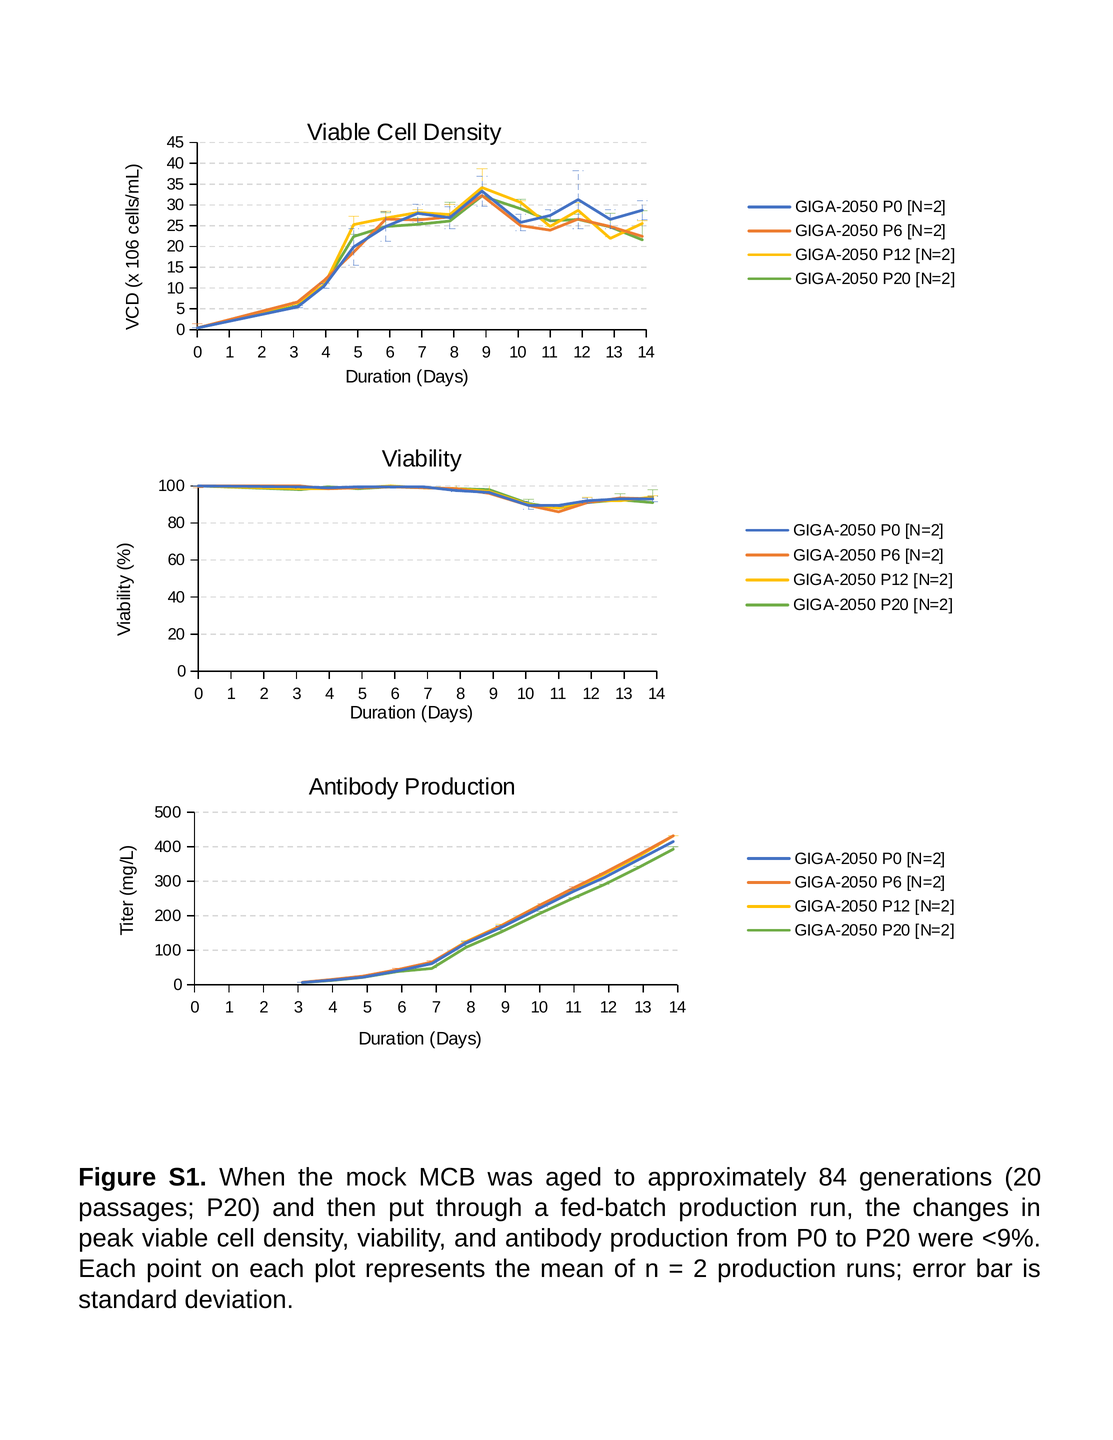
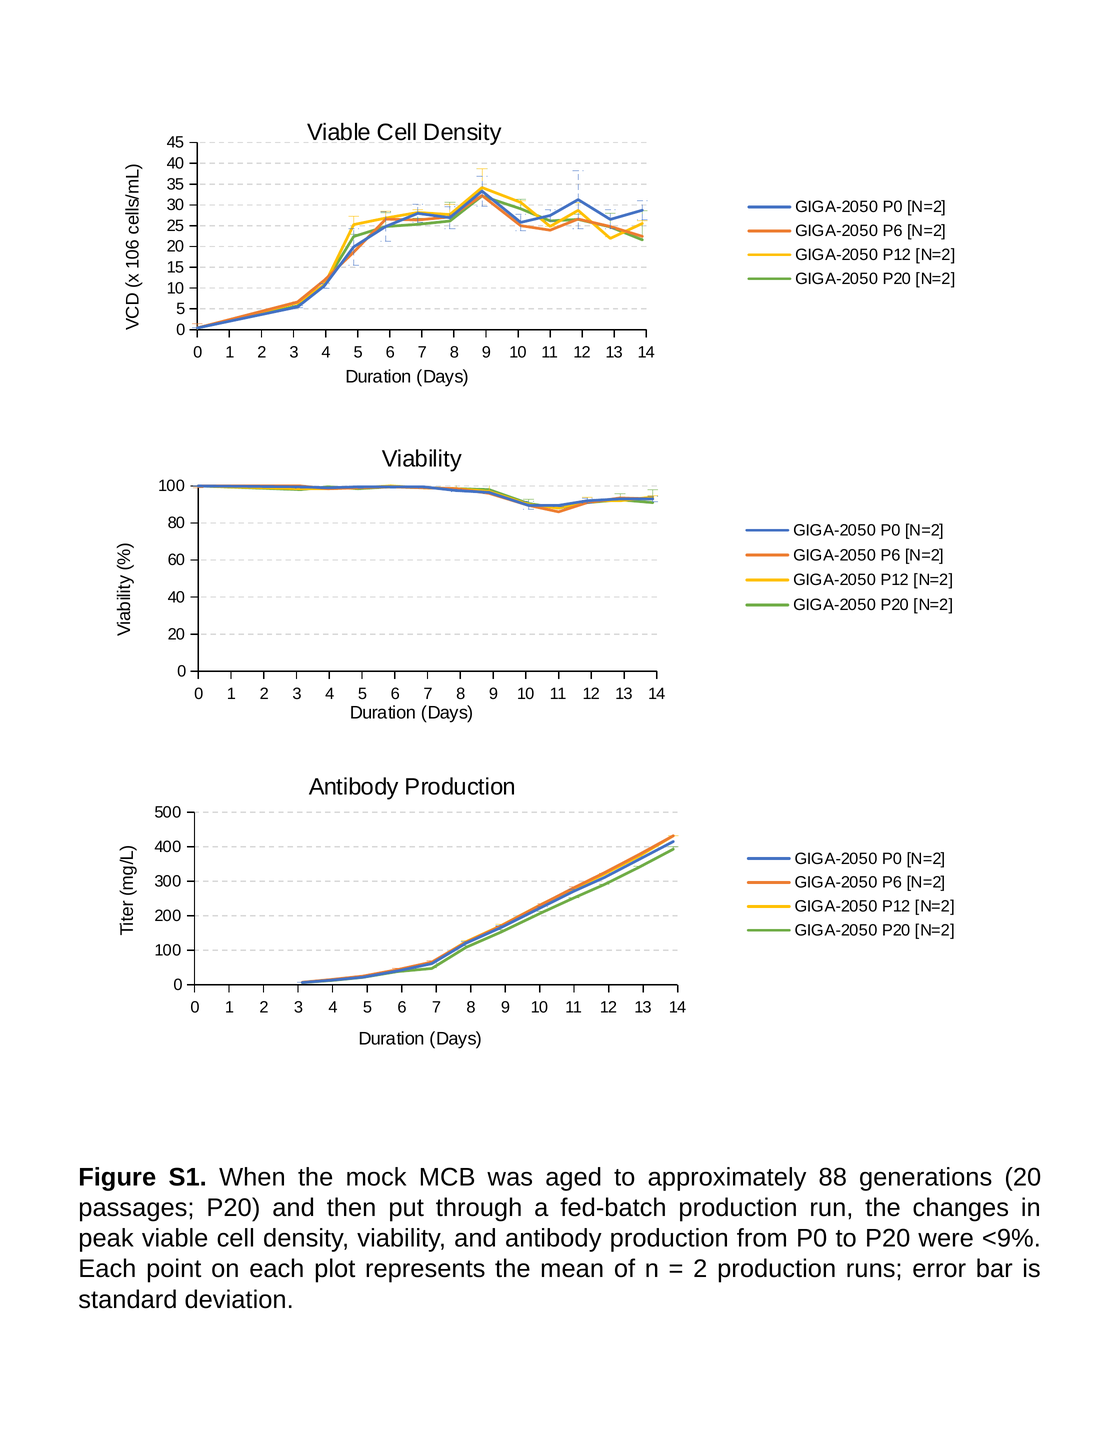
84: 84 -> 88 (833, 1178)
